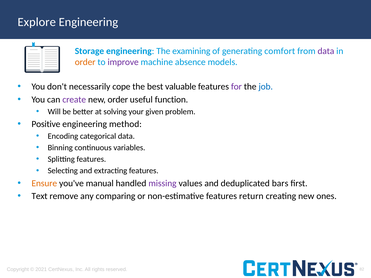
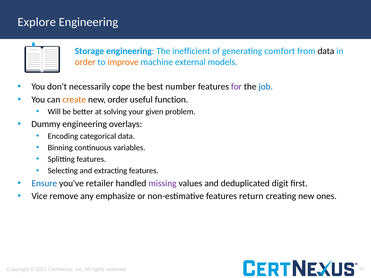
examining: examining -> inefficient (191, 51)
data colour: purple -> black (326, 51)
improve colour: purple -> orange (123, 62)
absence: absence -> external (190, 62)
valuable: valuable -> number (181, 87)
create colour: purple -> orange (74, 100)
Positive: Positive -> Dummy (46, 124)
method: method -> overlays (125, 124)
Ensure colour: orange -> blue (44, 183)
manual: manual -> retailer (100, 183)
bars: bars -> digit (280, 183)
Text: Text -> Vice (39, 196)
comparing: comparing -> emphasize (116, 196)
